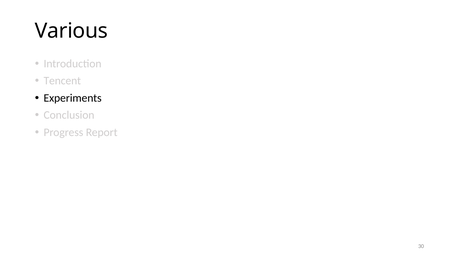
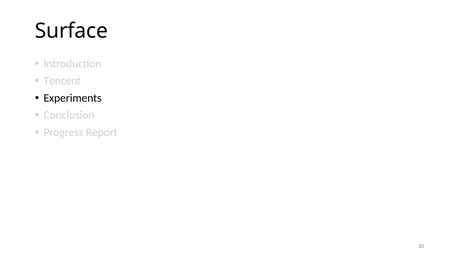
Various: Various -> Surface (71, 31)
